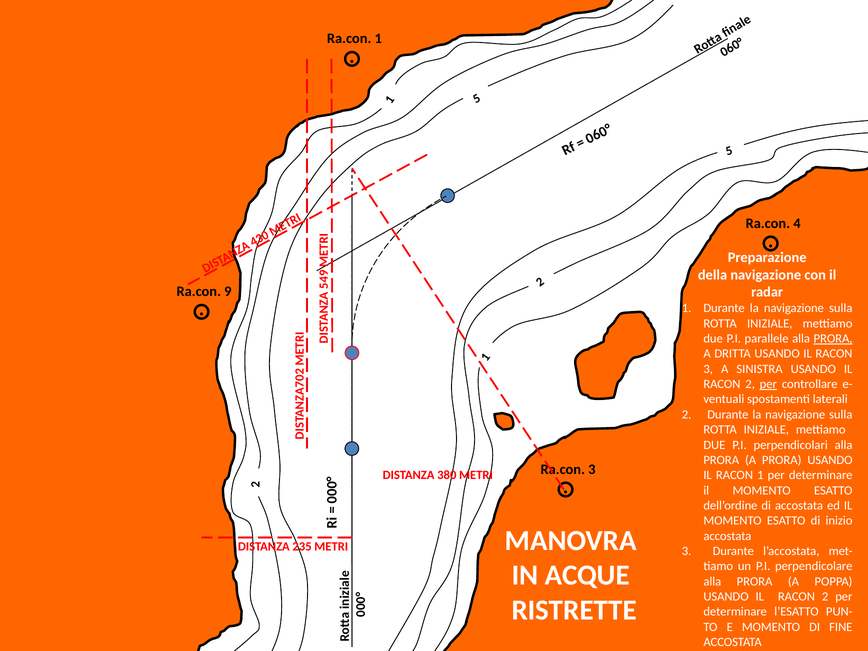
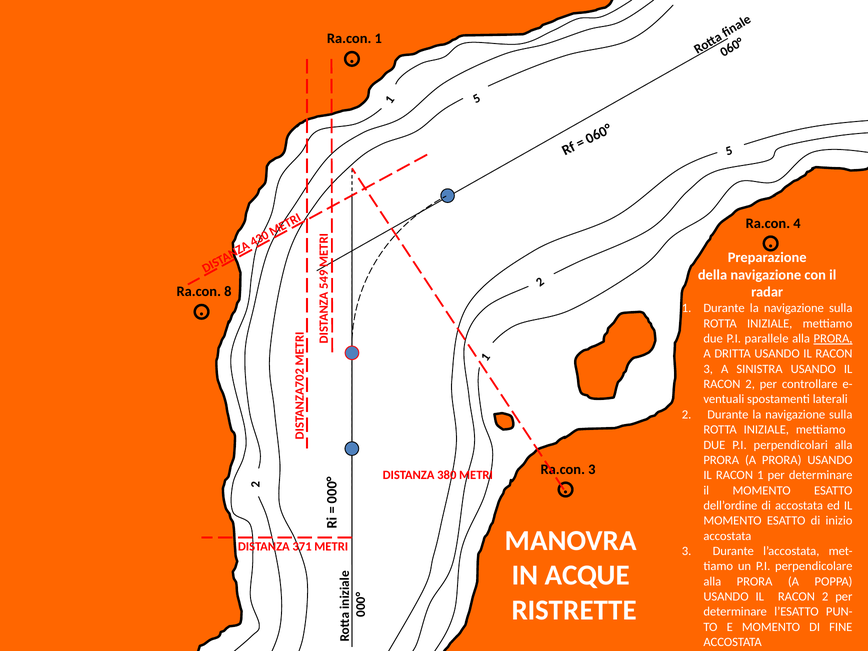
Ra.con 9: 9 -> 8 (228, 292)
per underline: present -> none (768, 384)
235: 235 -> 371 (302, 546)
